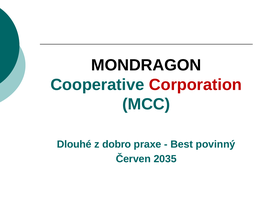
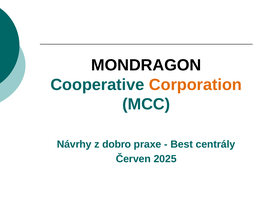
Corporation colour: red -> orange (195, 85)
Dlouhé: Dlouhé -> Návrhy (74, 145)
povinný: povinný -> centrály (215, 145)
2035: 2035 -> 2025 (165, 159)
